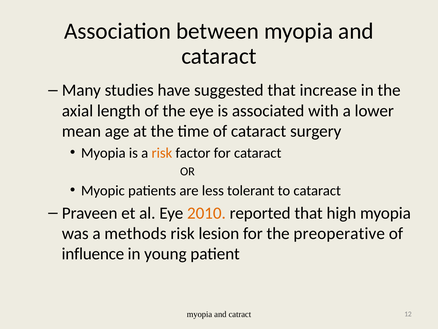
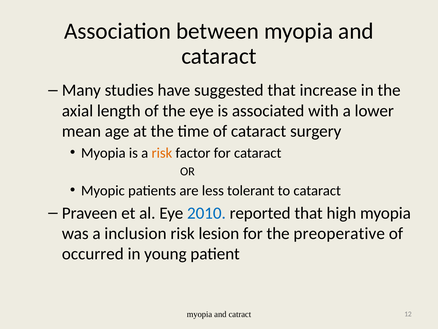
2010 colour: orange -> blue (206, 213)
methods: methods -> inclusion (135, 233)
influence: influence -> occurred (93, 254)
